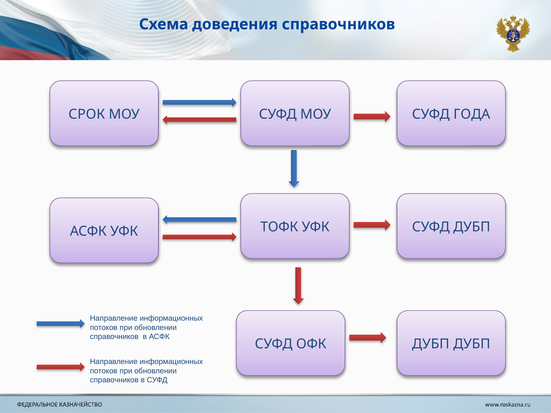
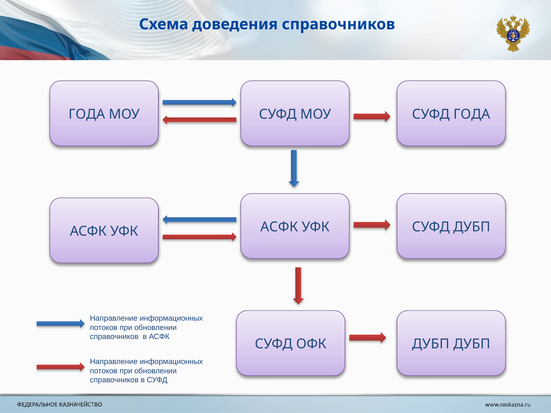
СРОК: СРОК -> ГОДА (87, 114)
ТОФК: ТОФК -> АСФК (279, 227)
